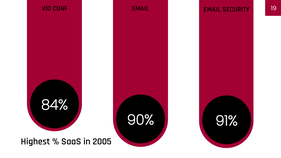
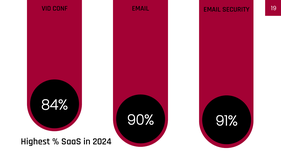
2005: 2005 -> 2024 (102, 141)
